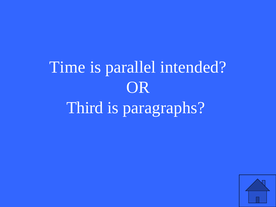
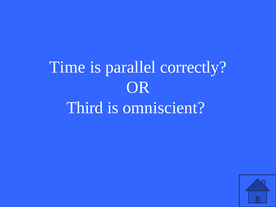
intended: intended -> correctly (193, 67)
paragraphs: paragraphs -> omniscient (164, 108)
